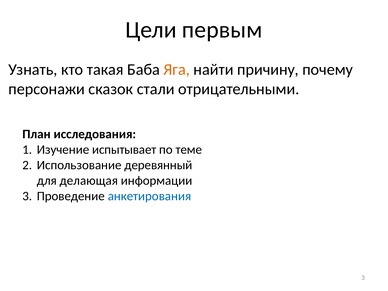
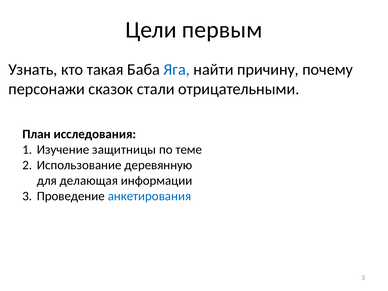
Яга colour: orange -> blue (177, 70)
испытывает: испытывает -> защитницы (124, 150)
деревянный: деревянный -> деревянную (158, 165)
